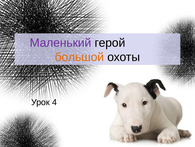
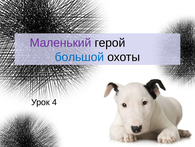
большой colour: orange -> blue (79, 57)
